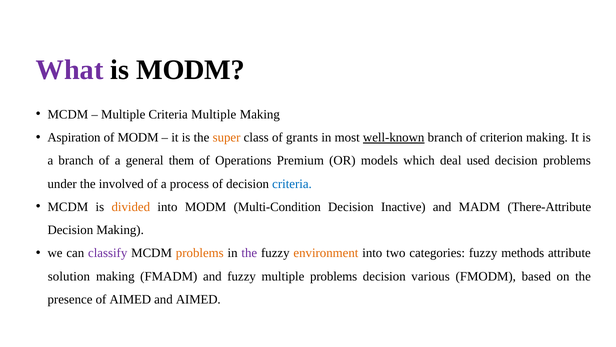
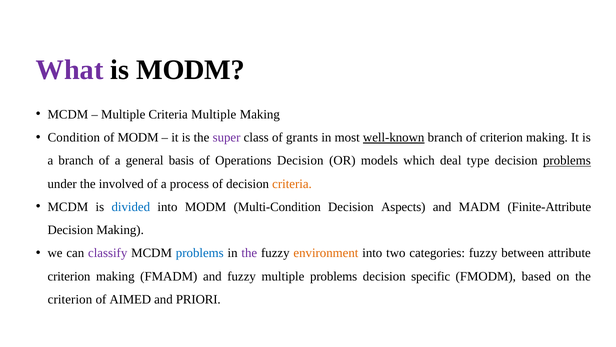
Aspiration: Aspiration -> Condition (74, 137)
super colour: orange -> purple (227, 137)
them: them -> basis (181, 160)
Operations Premium: Premium -> Decision (300, 160)
used: used -> type (478, 160)
problems underline: none -> present (567, 160)
criteria colour: blue -> orange (292, 184)
divided colour: orange -> blue (131, 207)
Inactive: Inactive -> Aspects (403, 207)
There-Attribute: There-Attribute -> Finite-Attribute (549, 207)
problems colour: orange -> blue (200, 253)
methods: methods -> between (523, 253)
solution: solution -> criterion (69, 276)
various: various -> specific (431, 276)
presence: presence -> criterion (70, 299)
and AIMED: AIMED -> PRIORI (198, 299)
